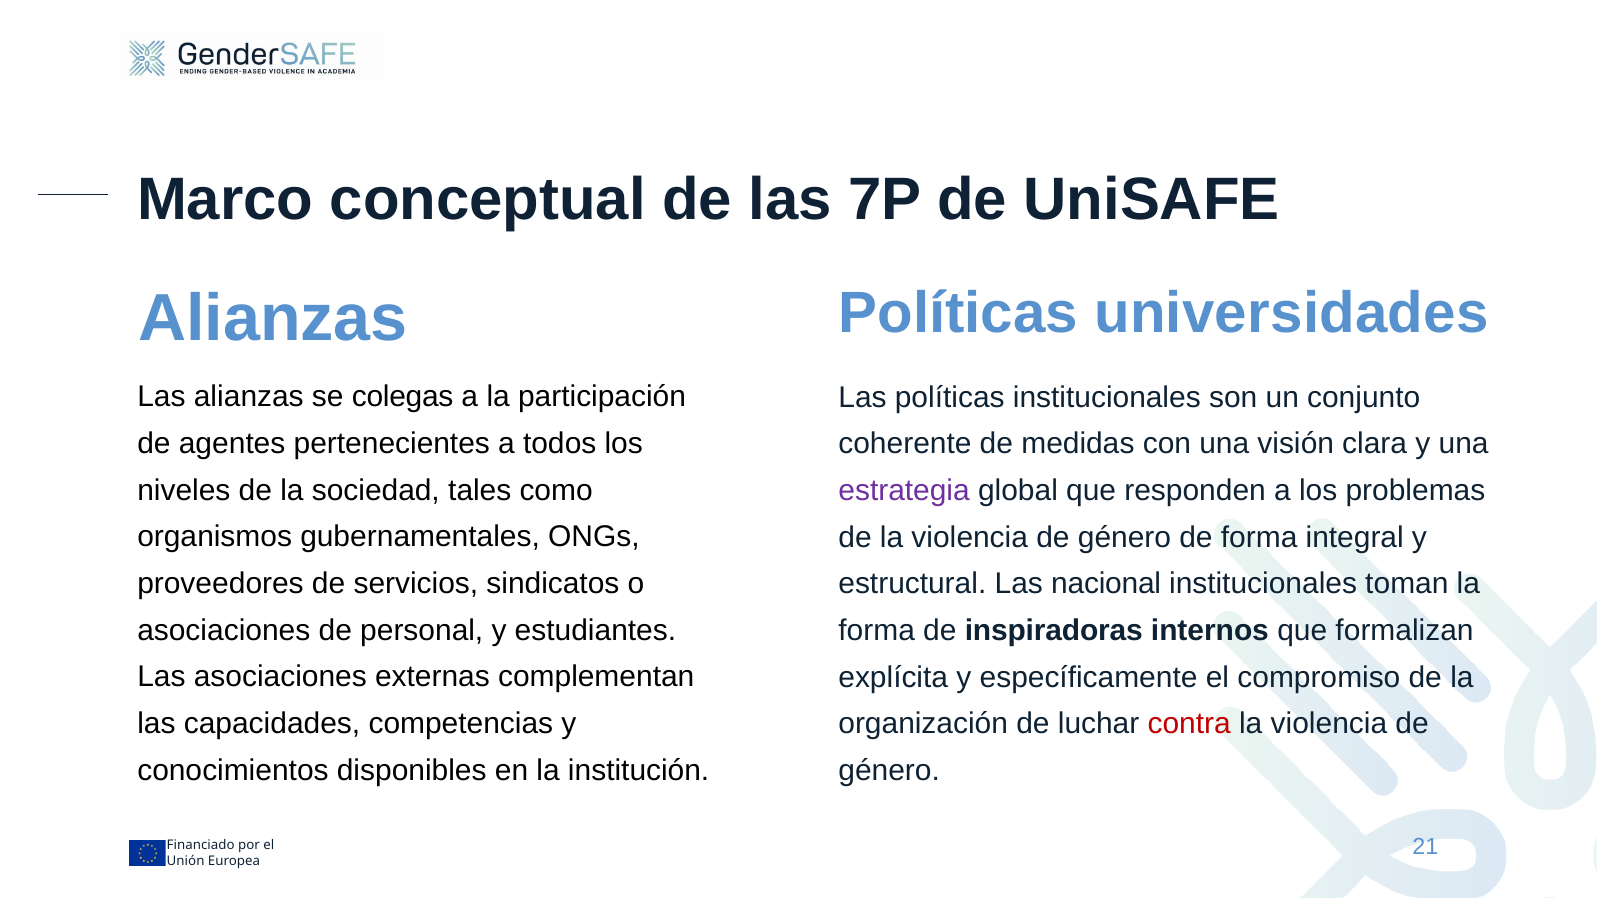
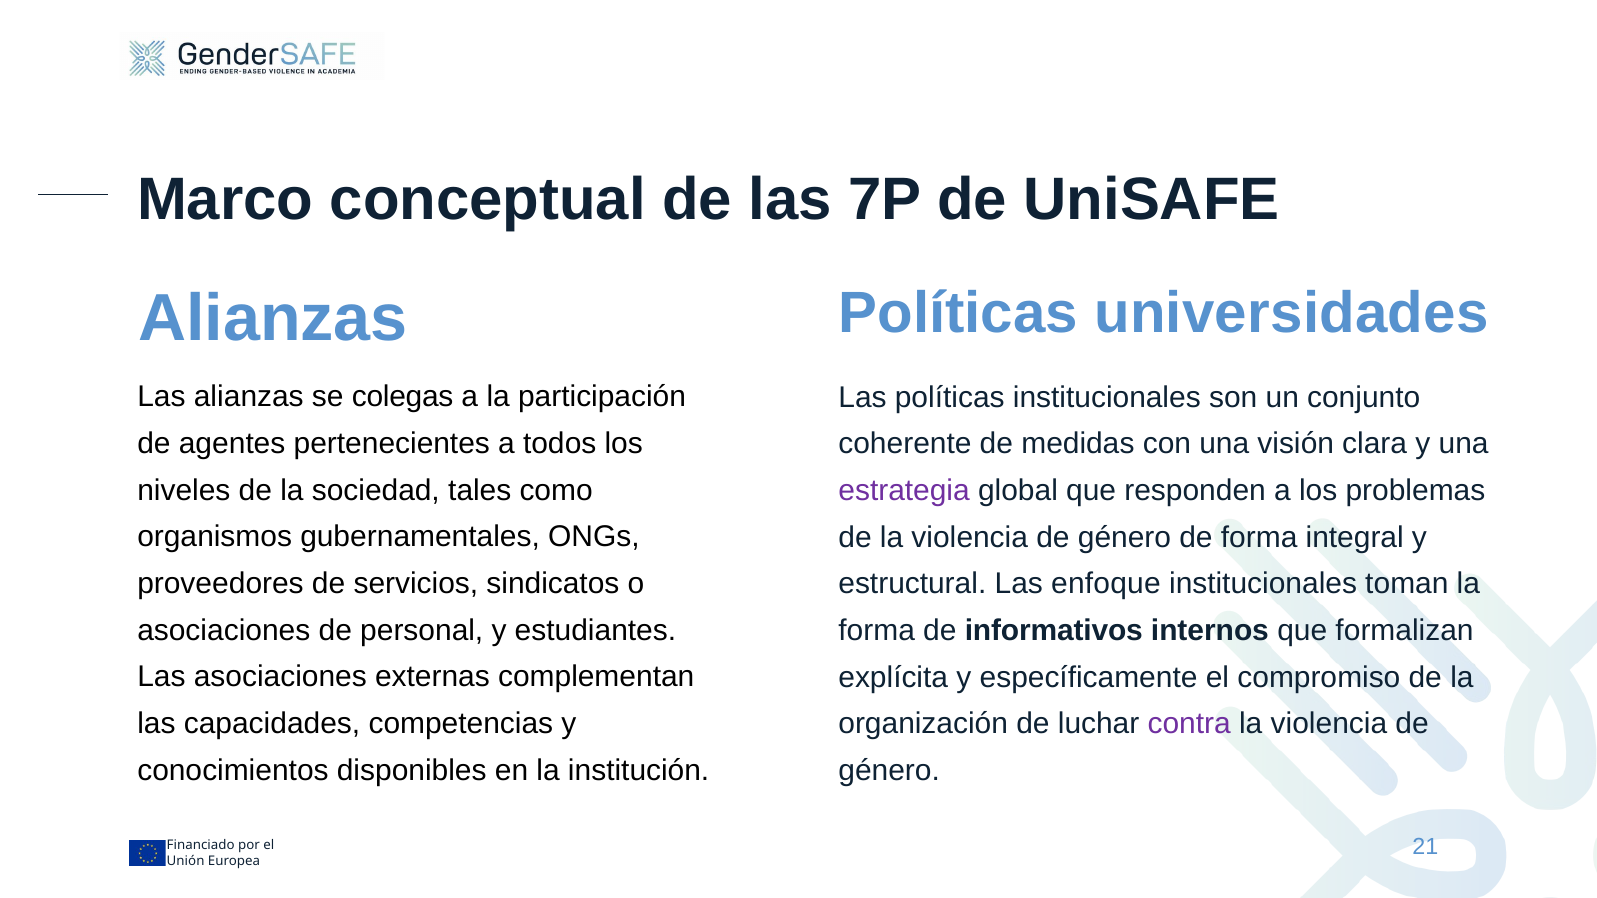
nacional: nacional -> enfoque (1106, 584)
inspiradoras: inspiradoras -> informativos (1054, 631)
contra colour: red -> purple (1189, 724)
